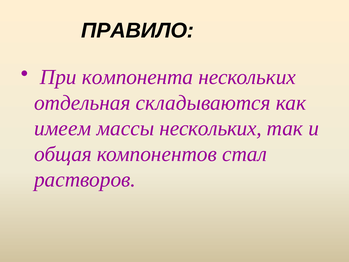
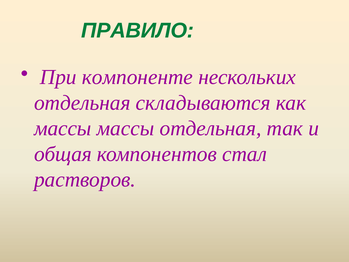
ПРАВИЛО colour: black -> green (138, 30)
компонента: компонента -> компоненте (137, 77)
имеем: имеем -> массы (63, 128)
массы нескольких: нескольких -> отдельная (210, 128)
